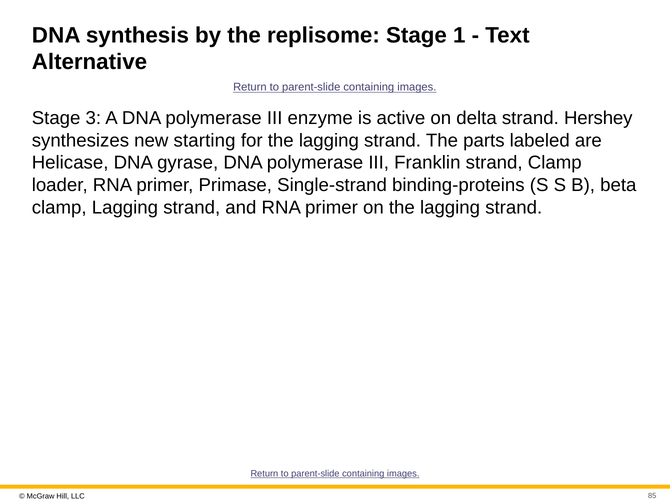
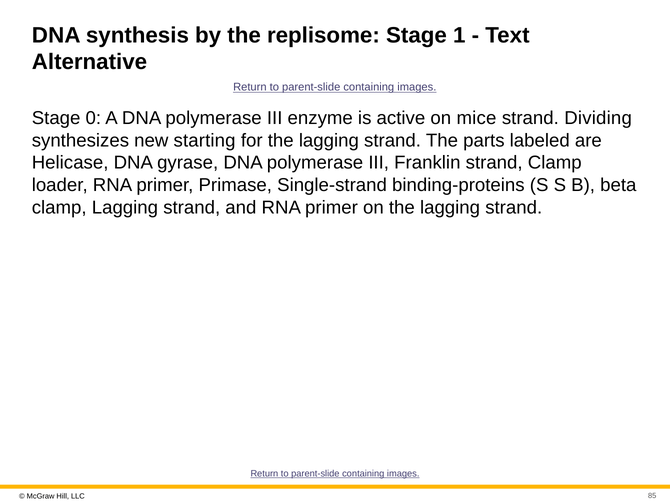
3: 3 -> 0 (93, 118)
delta: delta -> mice (476, 118)
Hershey: Hershey -> Dividing (598, 118)
